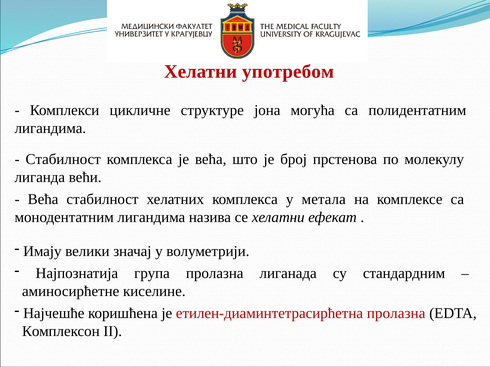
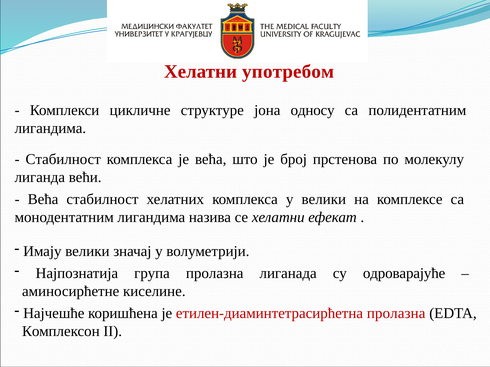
могућа: могућа -> односу (313, 110)
у метала: метала -> велики (324, 199)
стандардним: стандардним -> одроварајуће (404, 274)
